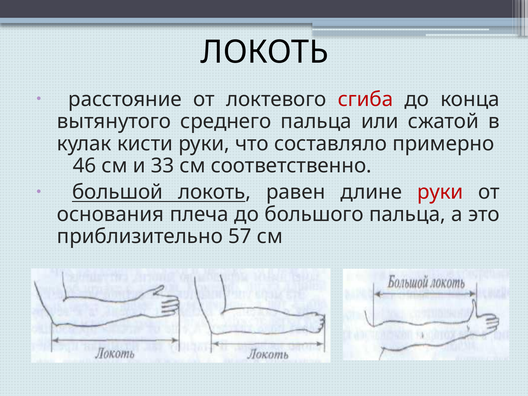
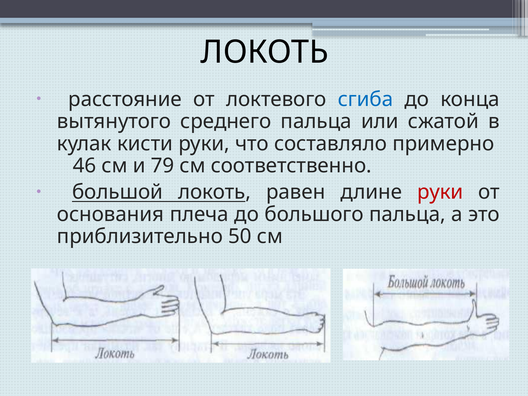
сгиба colour: red -> blue (366, 99)
33: 33 -> 79 (163, 166)
57: 57 -> 50 (240, 237)
